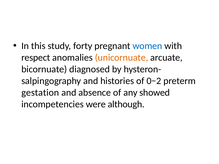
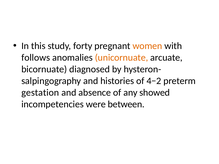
women colour: blue -> orange (147, 46)
respect: respect -> follows (36, 58)
0−2: 0−2 -> 4−2 (154, 81)
although: although -> between (126, 104)
